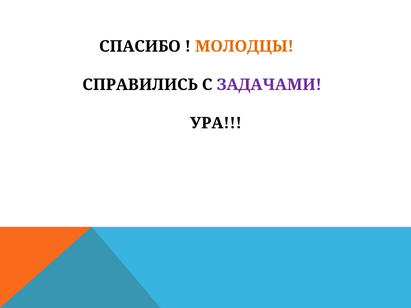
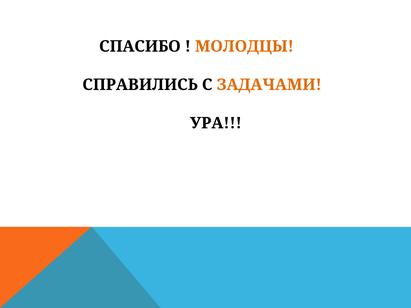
ЗАДАЧАМИ colour: purple -> orange (269, 85)
